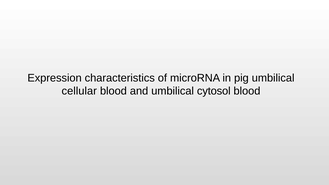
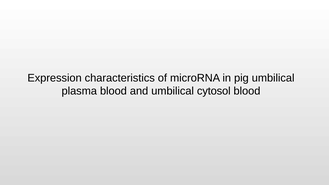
cellular: cellular -> plasma (79, 91)
